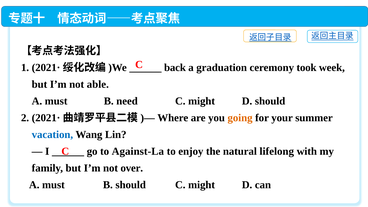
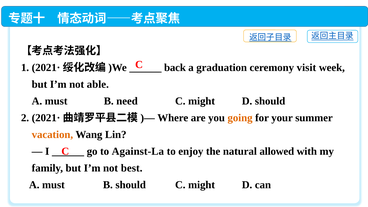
took: took -> visit (306, 68)
vacation colour: blue -> orange (52, 135)
lifelong: lifelong -> allowed (277, 151)
over: over -> best (132, 168)
